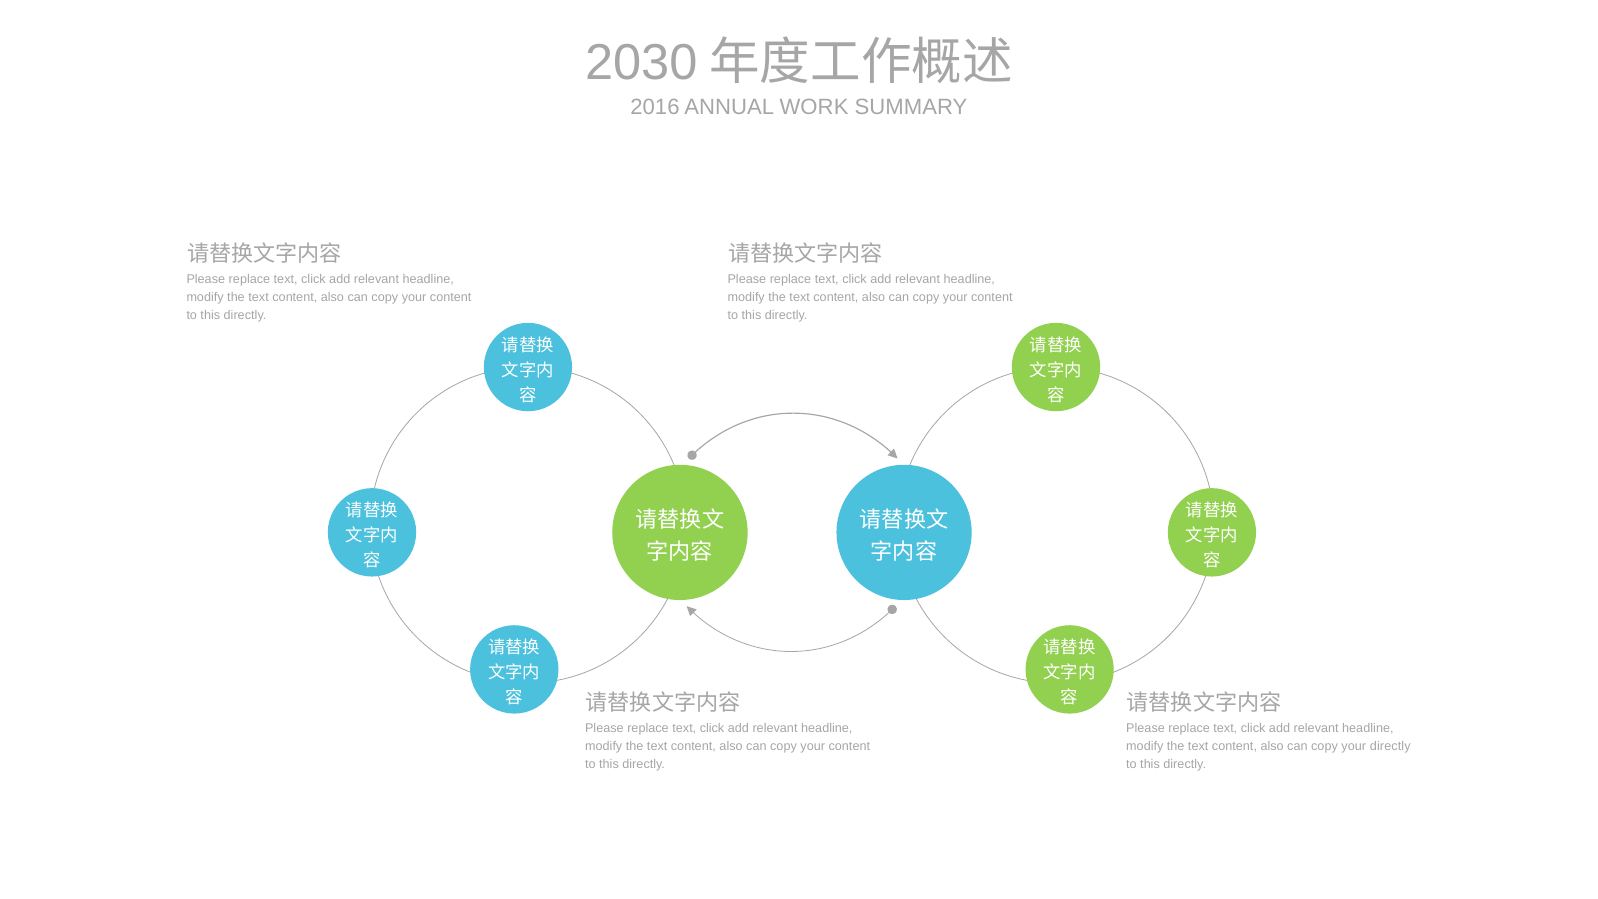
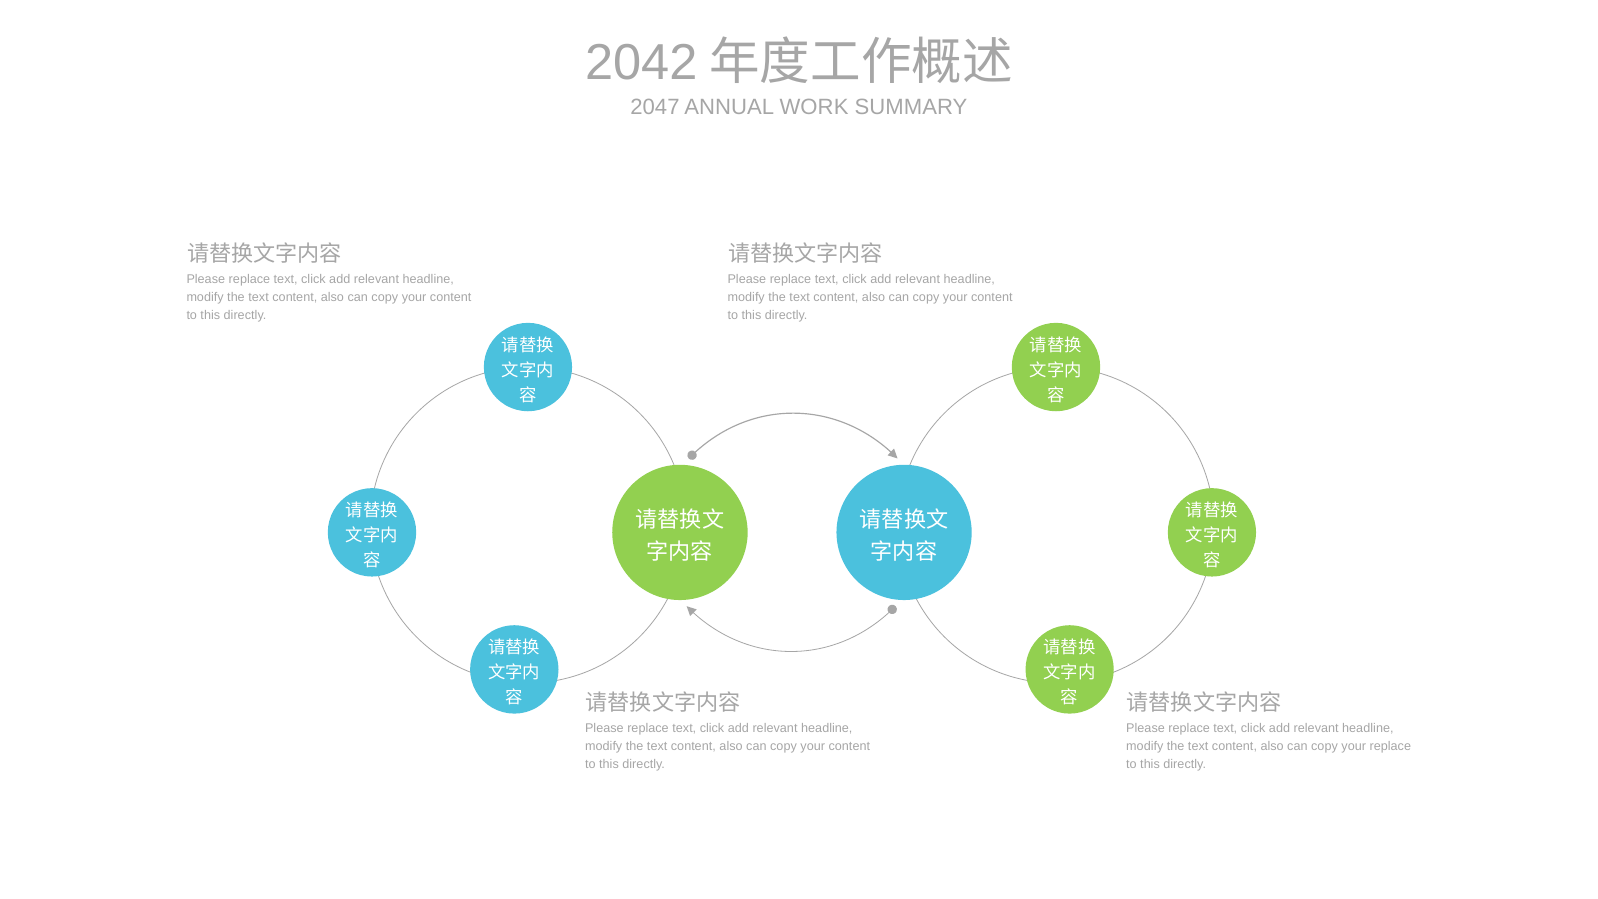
2030: 2030 -> 2042 (641, 63)
2016: 2016 -> 2047 (655, 107)
your directly: directly -> replace (1390, 746)
